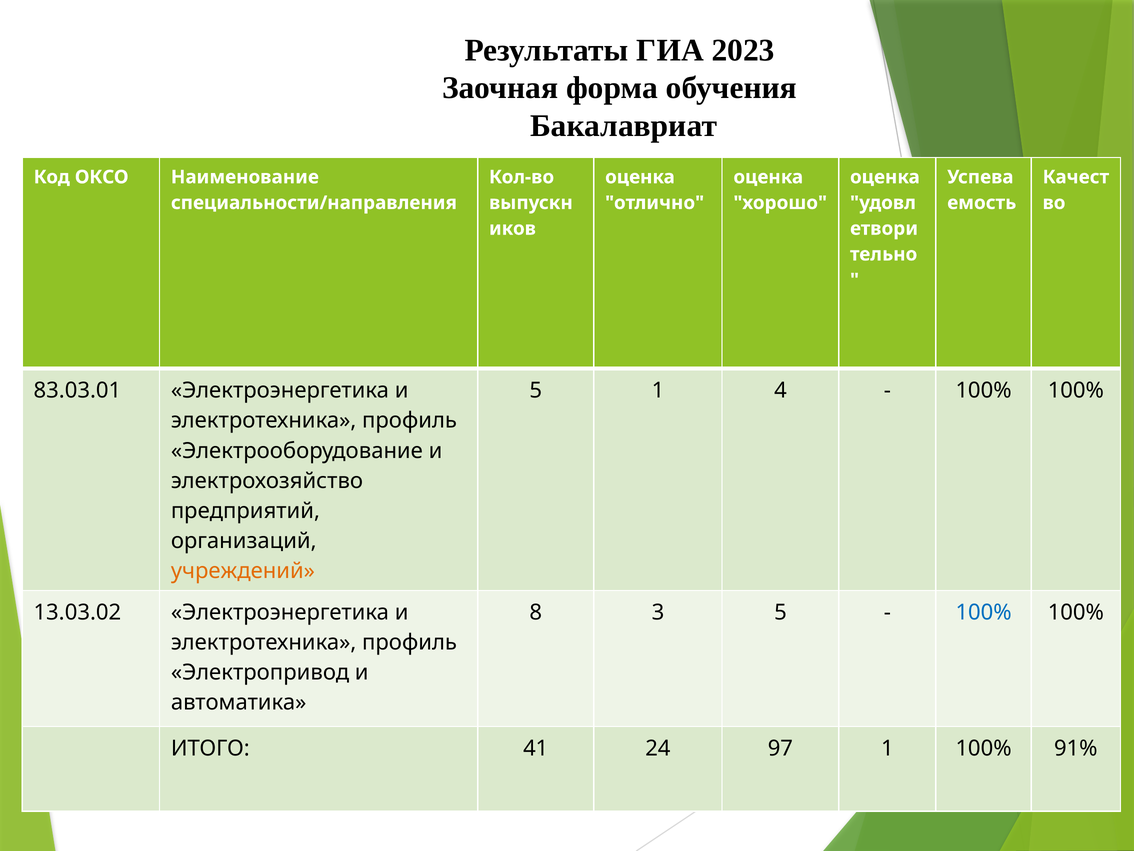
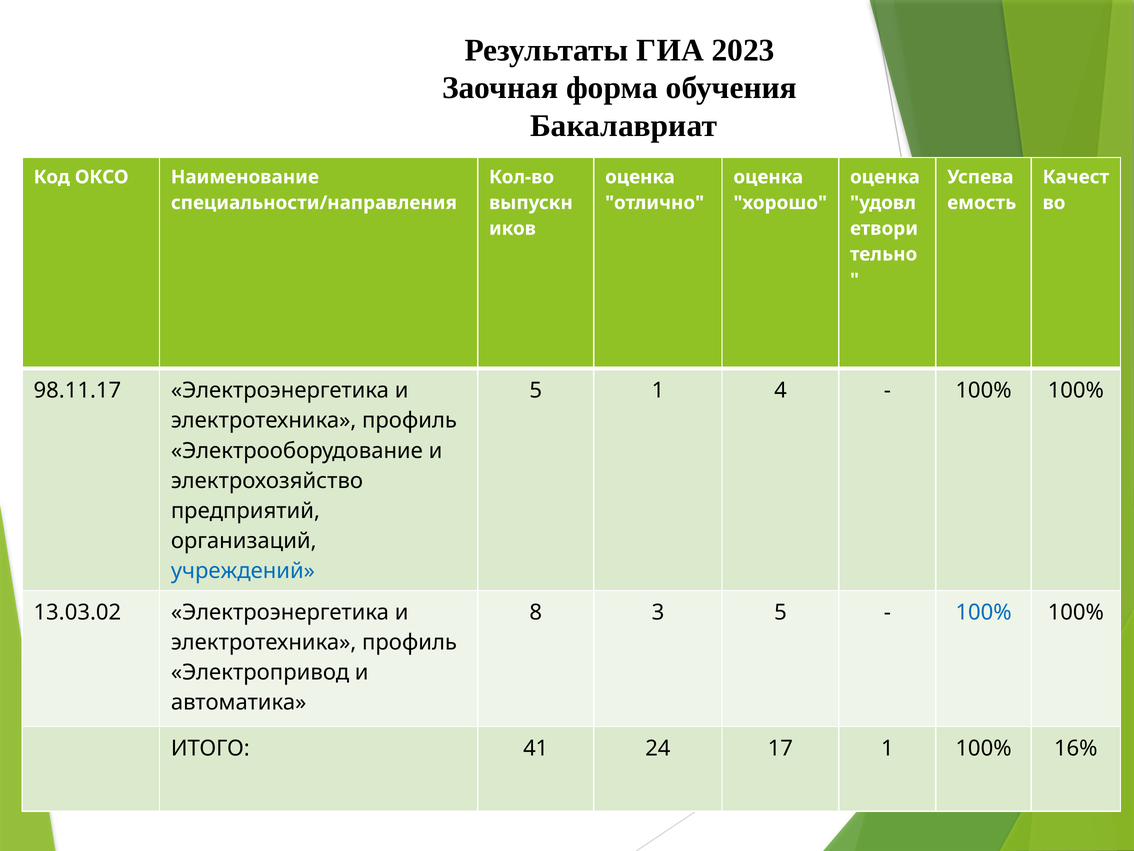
83.03.01: 83.03.01 -> 98.11.17 (77, 390)
учреждений colour: orange -> blue (243, 571)
97: 97 -> 17 (780, 748)
91%: 91% -> 16% (1076, 748)
